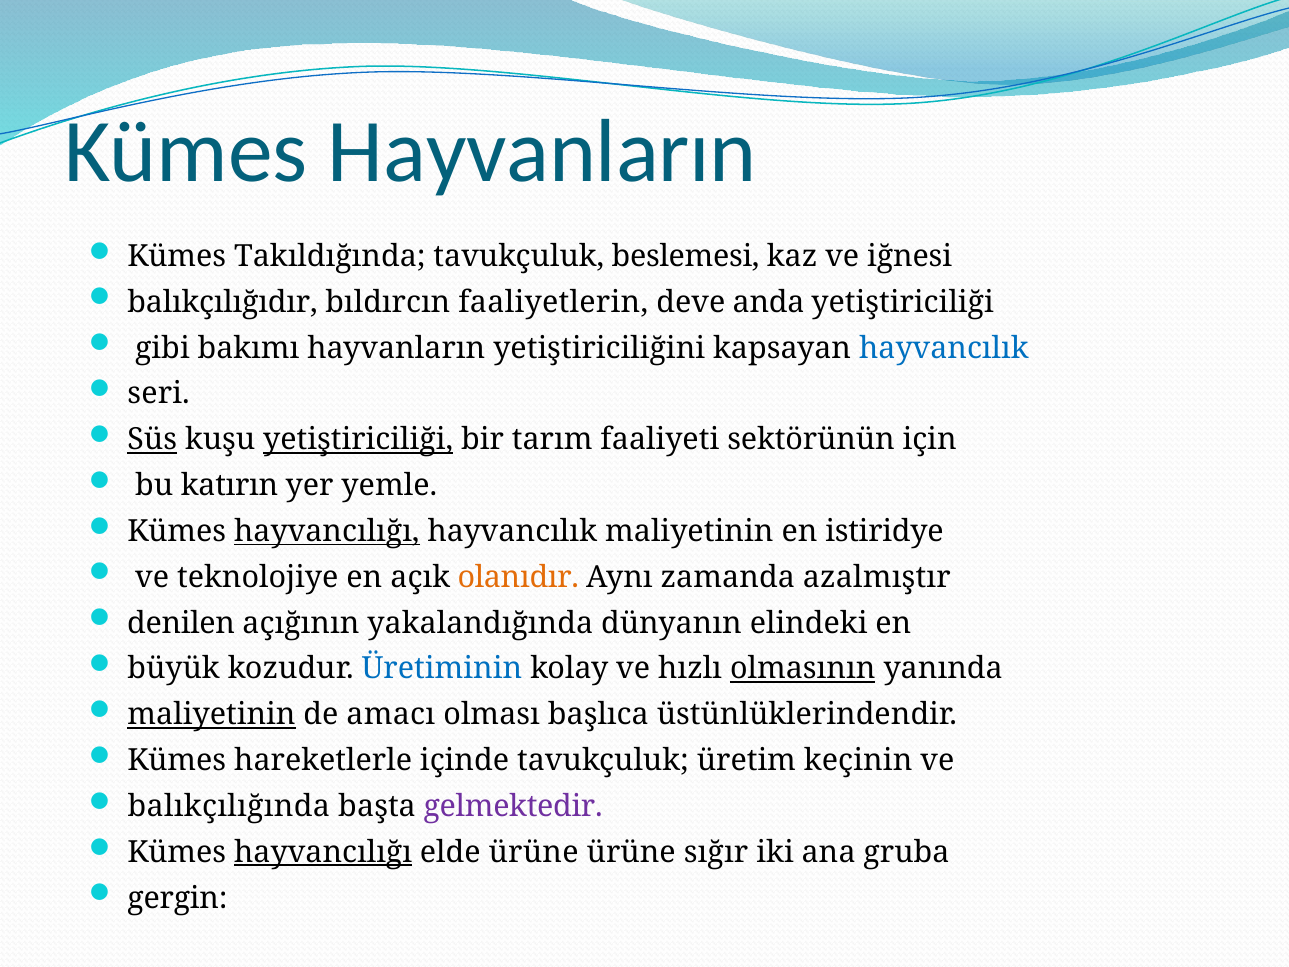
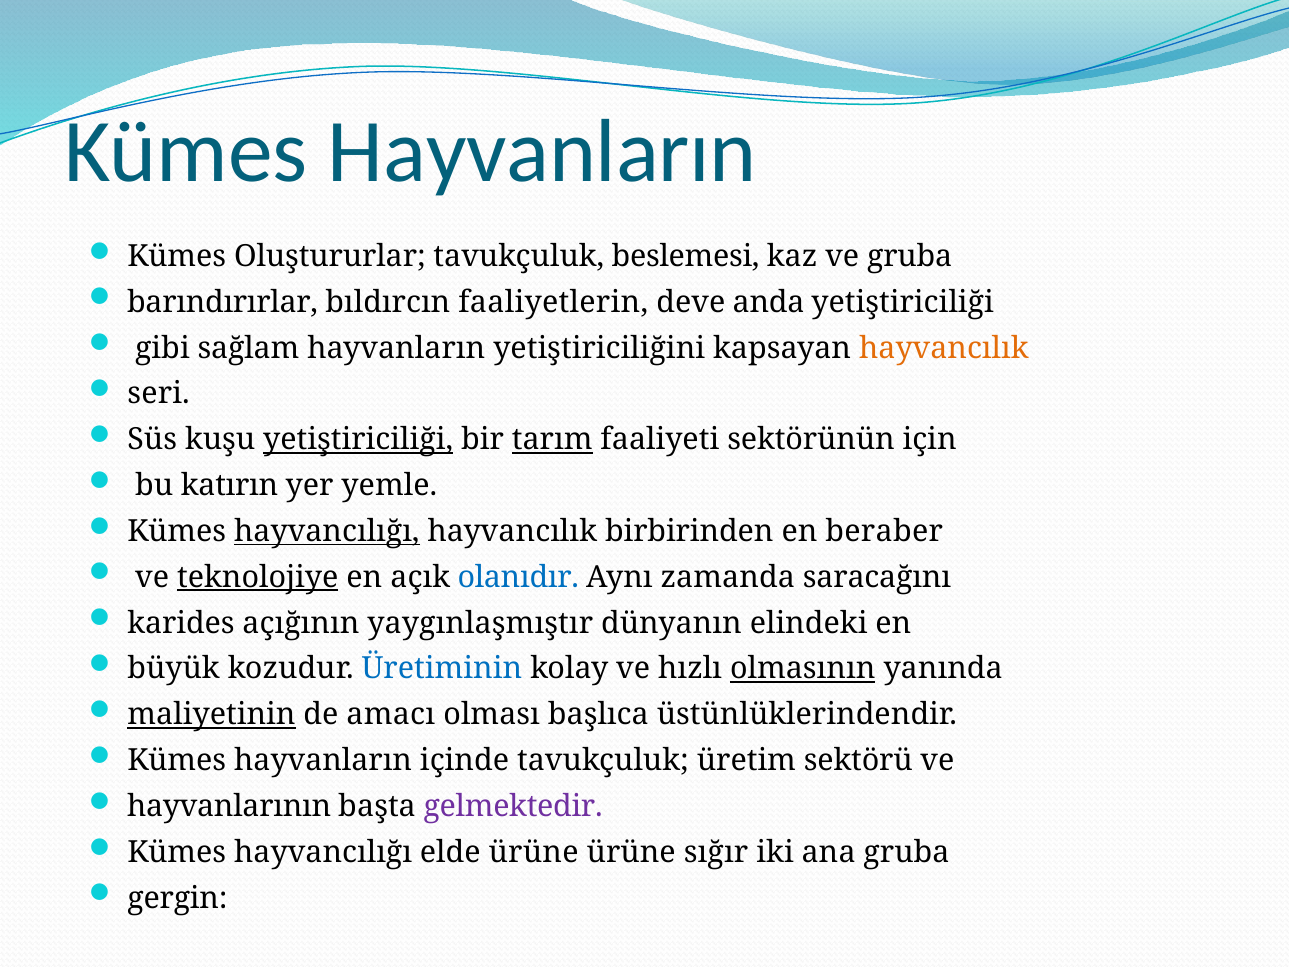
Takıldığında: Takıldığında -> Oluştururlar (330, 256)
ve iğnesi: iğnesi -> gruba (910, 256)
balıkçılığıdır: balıkçılığıdır -> barındırırlar (223, 302)
bakımı: bakımı -> sağlam (249, 348)
hayvancılık colour: blue -> orange (944, 348)
Süs underline: present -> none (152, 440)
tarım underline: none -> present (552, 440)
hayvancılık maliyetinin: maliyetinin -> birbirinden (689, 531)
istiridye: istiridye -> beraber (884, 531)
teknolojiye underline: none -> present (258, 577)
olanıdır colour: orange -> blue (518, 577)
azalmıştır: azalmıştır -> saracağını (877, 577)
denilen: denilen -> karides (181, 623)
yakalandığında: yakalandığında -> yaygınlaşmıştır (480, 623)
hareketlerle: hareketlerle -> hayvanların (323, 760)
keçinin: keçinin -> sektörü (858, 760)
balıkçılığında: balıkçılığında -> hayvanlarının (229, 806)
hayvancılığı underline: present -> none (323, 852)
